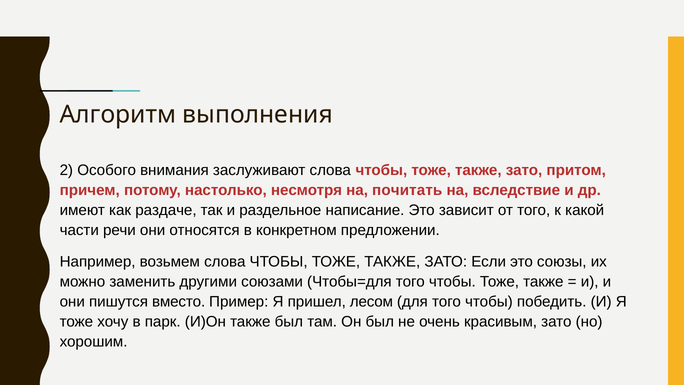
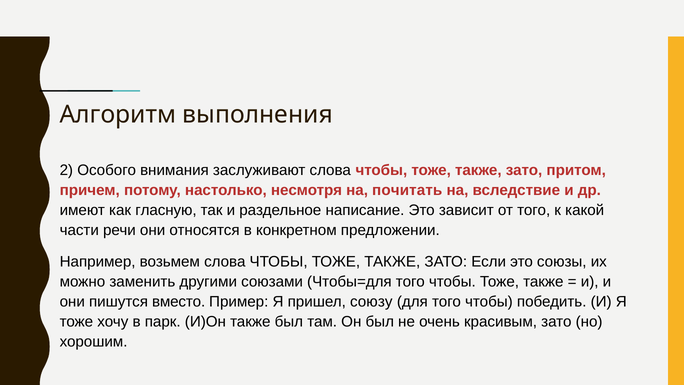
раздаче: раздаче -> гласную (166, 210)
лесом: лесом -> союзу (371, 301)
